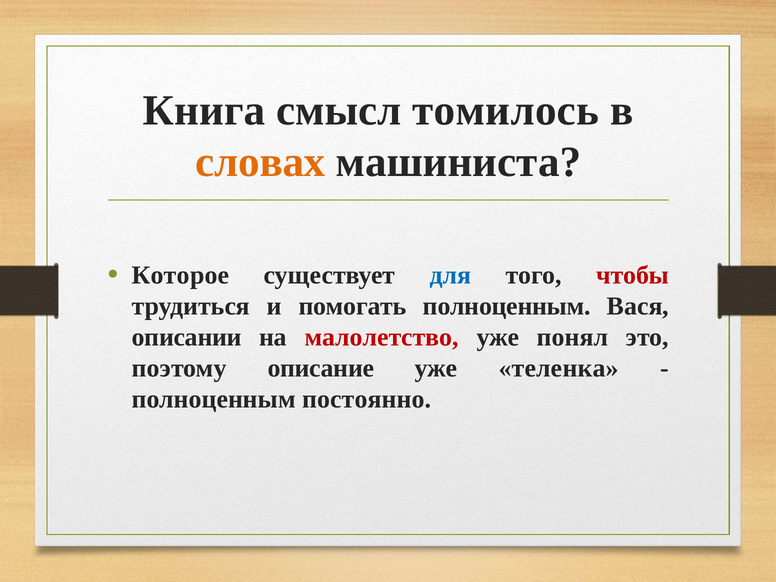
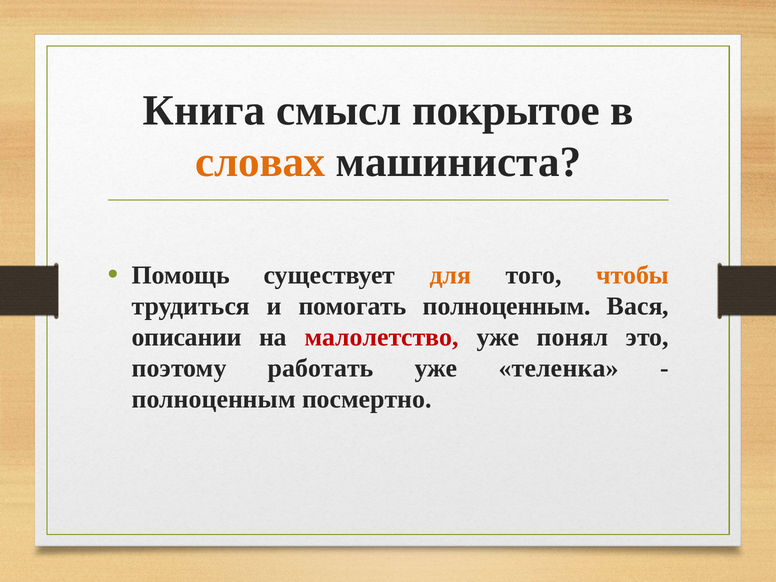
томилось: томилось -> покрытое (506, 110)
Которое: Которое -> Помощь (181, 275)
для colour: blue -> orange (450, 275)
чтобы colour: red -> orange (633, 275)
описание: описание -> работать (321, 368)
постоянно: постоянно -> посмертно (367, 399)
